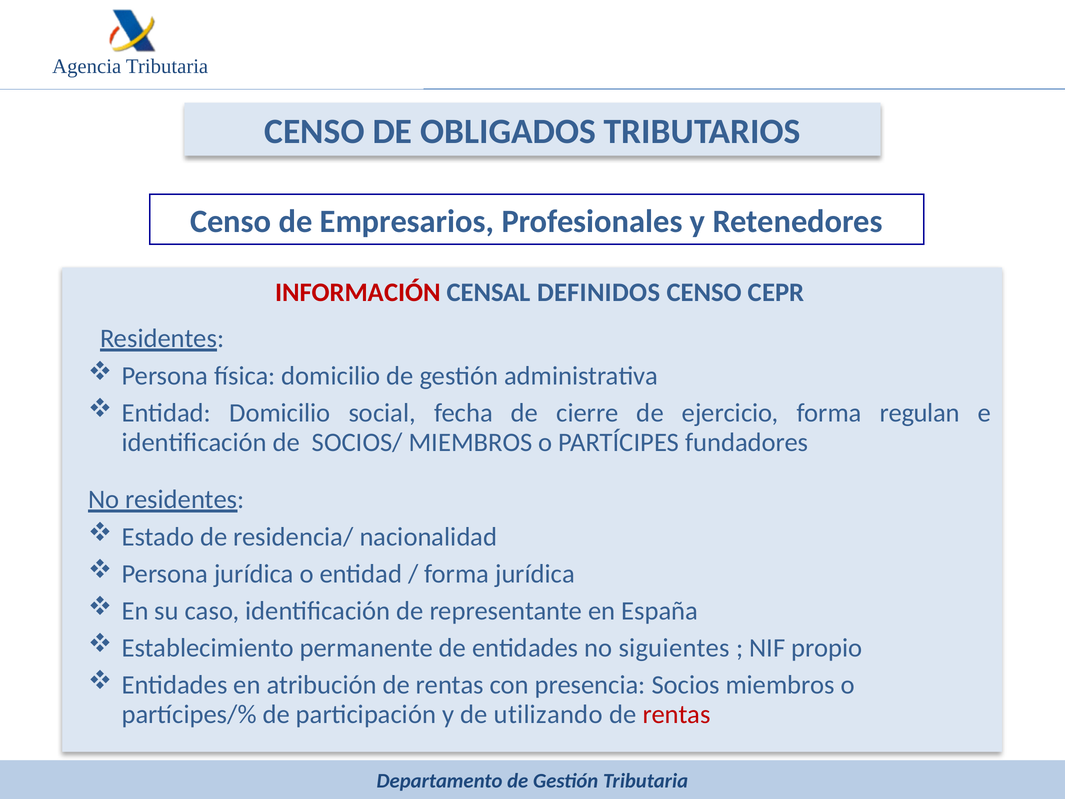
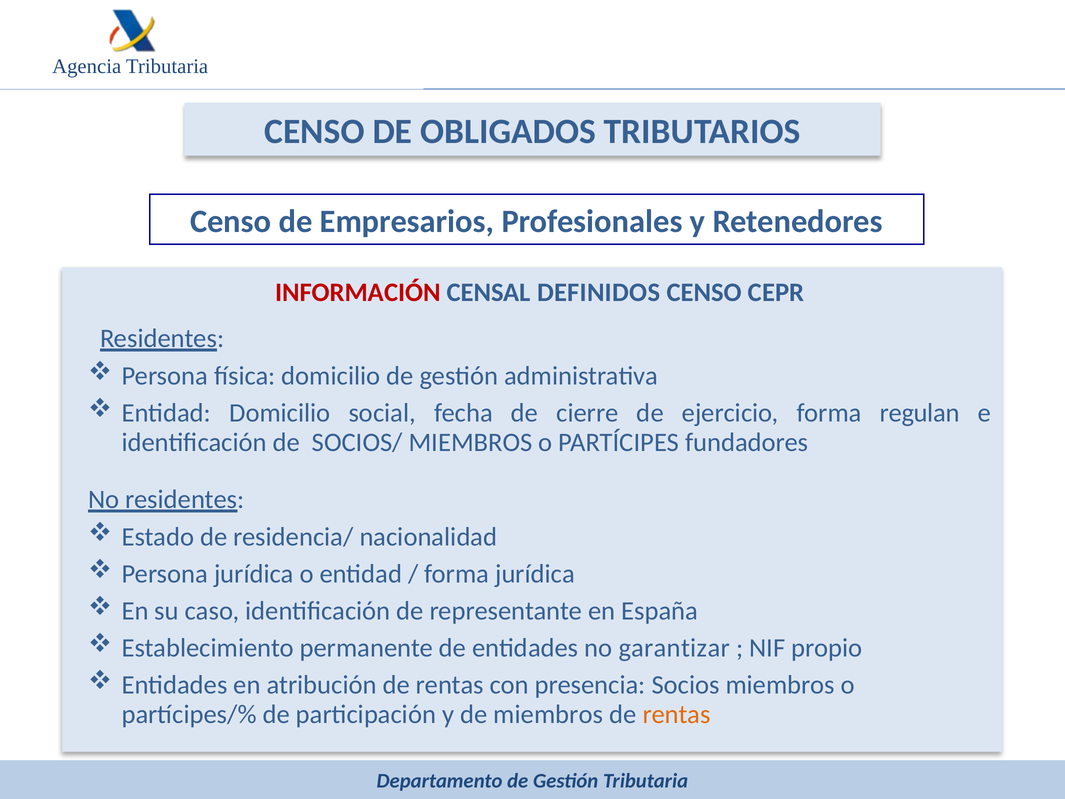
siguientes: siguientes -> garantizar (674, 648)
de utilizando: utilizando -> miembros (548, 714)
rentas colour: red -> orange (676, 714)
